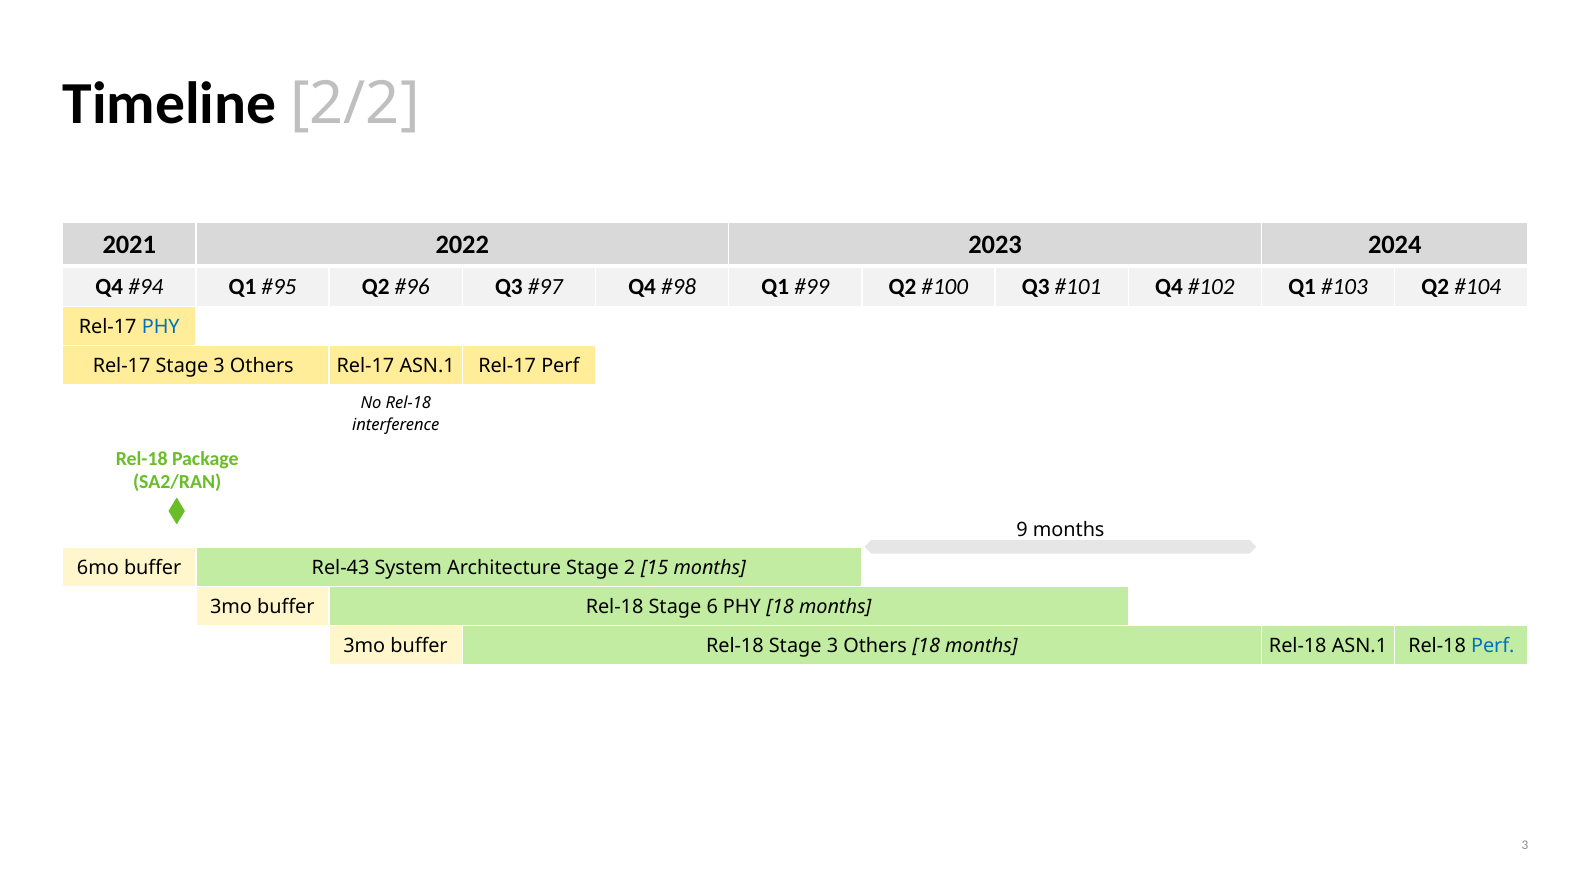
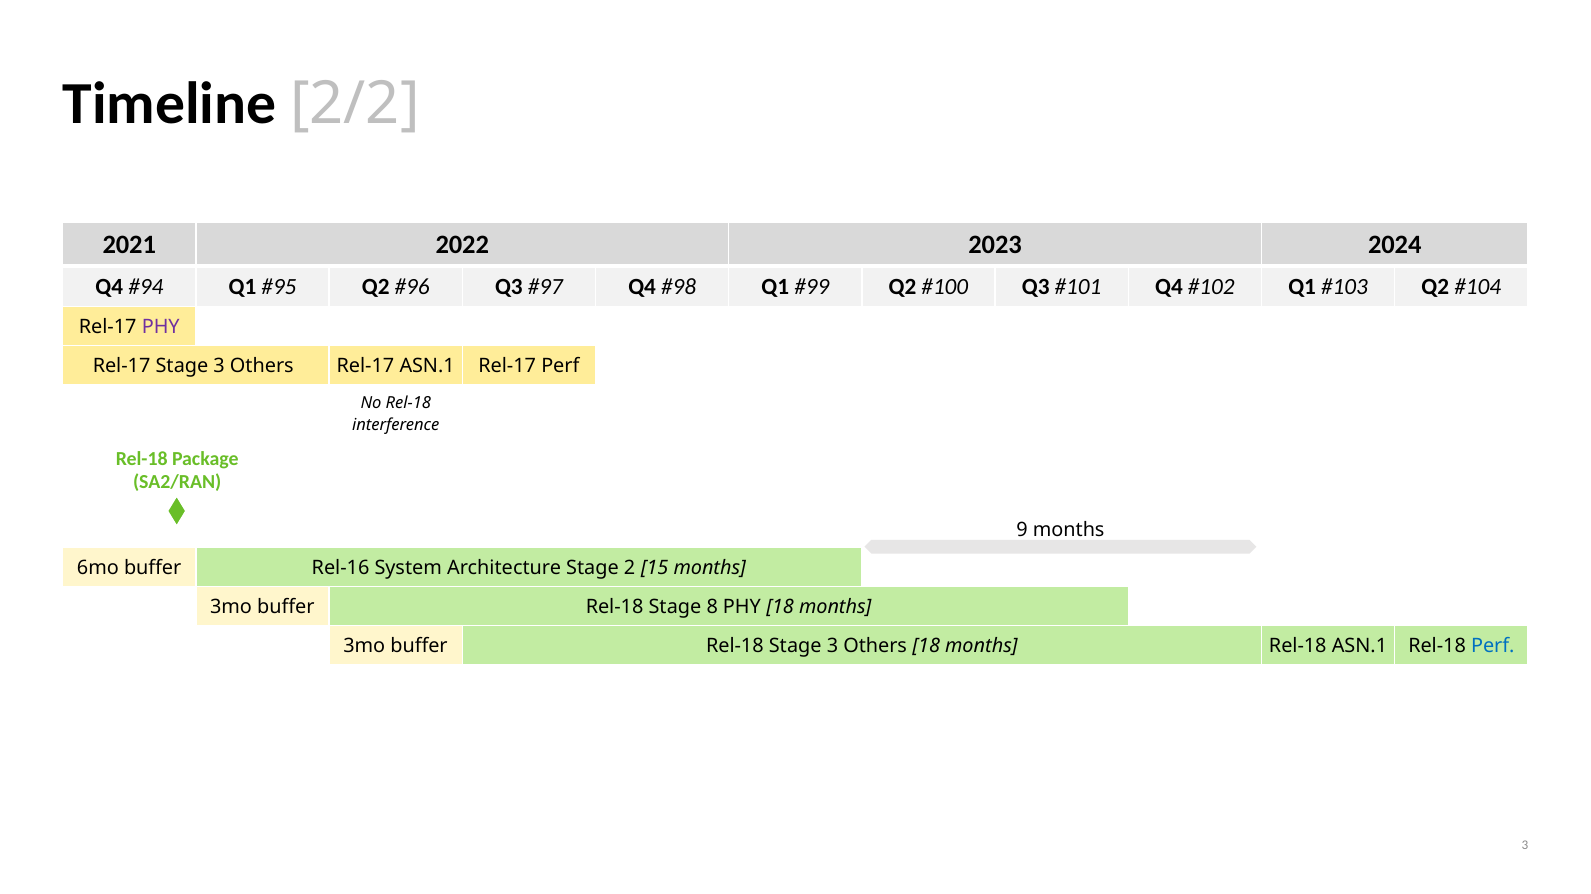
PHY colour: blue -> purple (161, 327)
Rel-43: Rel-43 -> Rel-16 (341, 569)
6: 6 -> 8 (712, 608)
